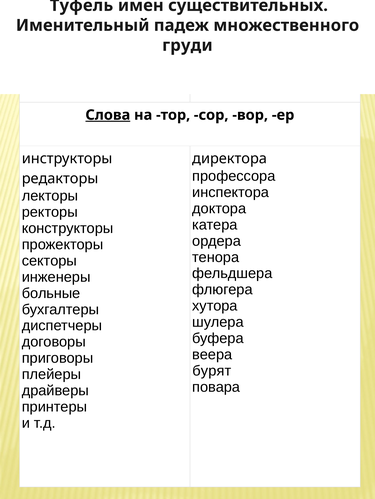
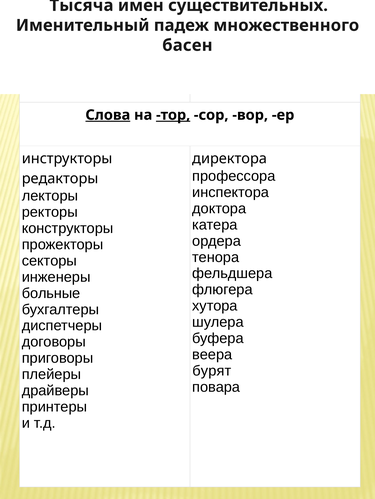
Туфель: Туфель -> Тысяча (81, 5)
груди: груди -> басен (187, 45)
тор underline: none -> present (173, 115)
